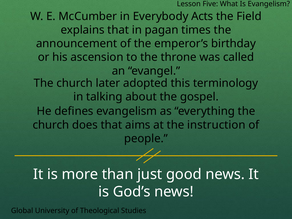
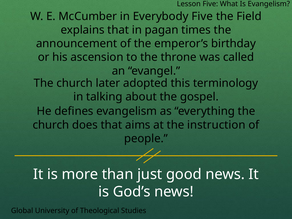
Everybody Acts: Acts -> Five (202, 16)
